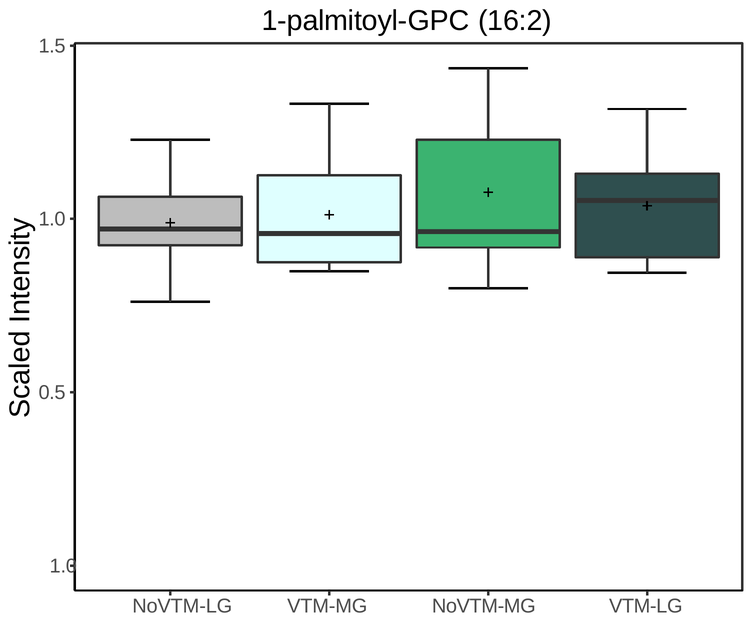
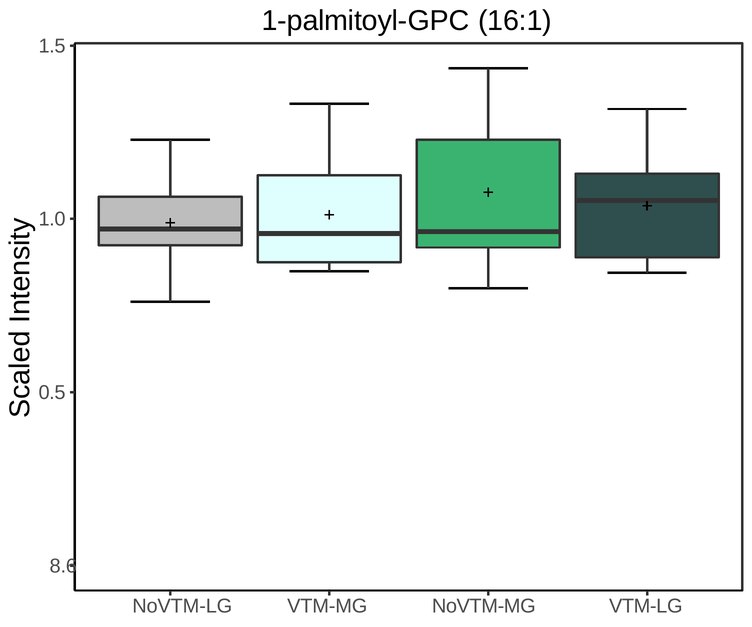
16:2: 16:2 -> 16:1 (515, 21)
1.0: 1.0 -> 8.6 (63, 566)
